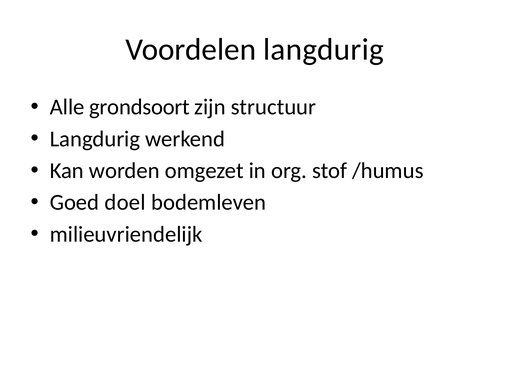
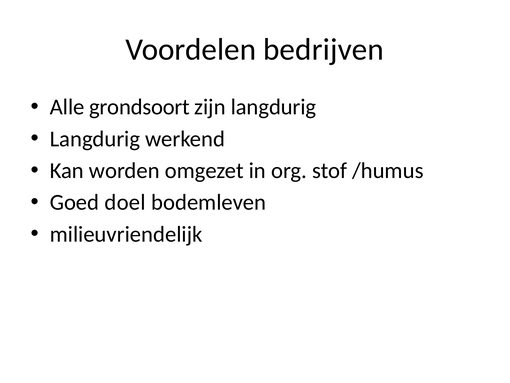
Voordelen langdurig: langdurig -> bedrijven (324, 49)
zijn structuur: structuur -> langdurig (273, 107)
